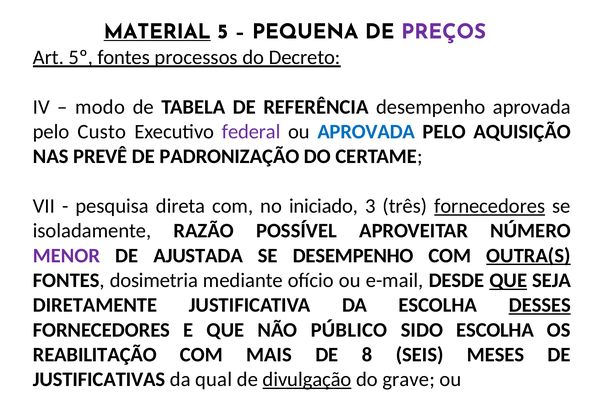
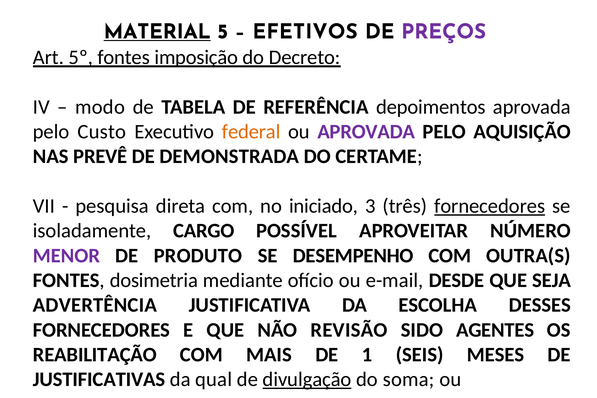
PEQUENA: PEQUENA -> EFETIVOS (305, 32)
processos: processos -> imposição (196, 57)
REFERÊNCIA desempenho: desempenho -> depoimentos (431, 107)
federal colour: purple -> orange (251, 132)
APROVADA colour: blue -> purple (366, 132)
PADRONIZAÇÃO: PADRONIZAÇÃO -> DEMONSTRADA (229, 156)
RAZÃO: RAZÃO -> CARGO (204, 231)
AJUSTADA: AJUSTADA -> PRODUTO (198, 256)
OUTRA(S underline: present -> none (528, 256)
QUE underline: present -> none (508, 280)
DIRETAMENTE: DIRETAMENTE -> ADVERTÊNCIA (95, 305)
DESSES underline: present -> none (540, 305)
PÚBLICO: PÚBLICO -> REVISÃO (349, 330)
SIDO ESCOLHA: ESCOLHA -> AGENTES (495, 330)
8: 8 -> 1 (367, 355)
grave: grave -> soma (409, 379)
